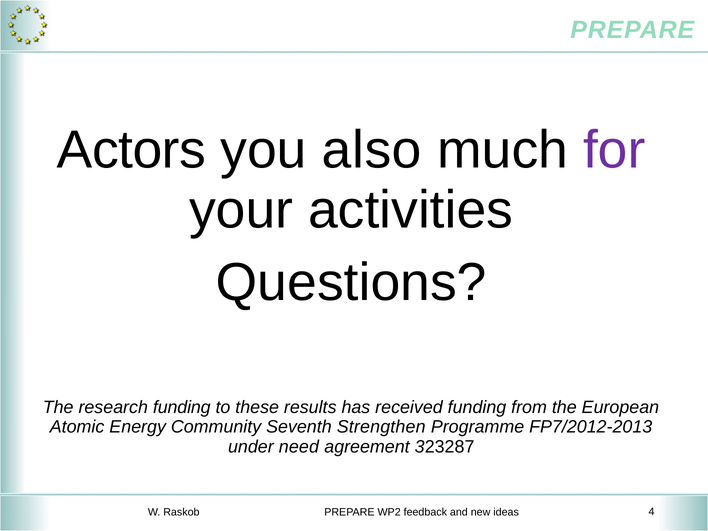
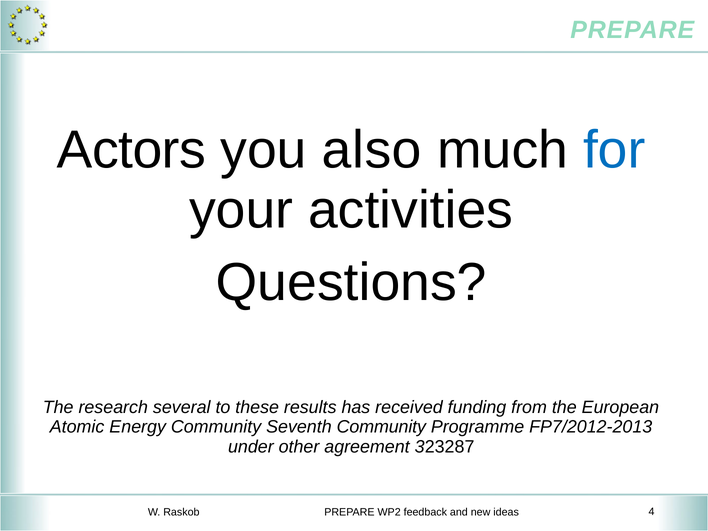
for colour: purple -> blue (614, 150)
research funding: funding -> several (182, 407)
Seventh Strengthen: Strengthen -> Community (381, 427)
need: need -> other (299, 447)
